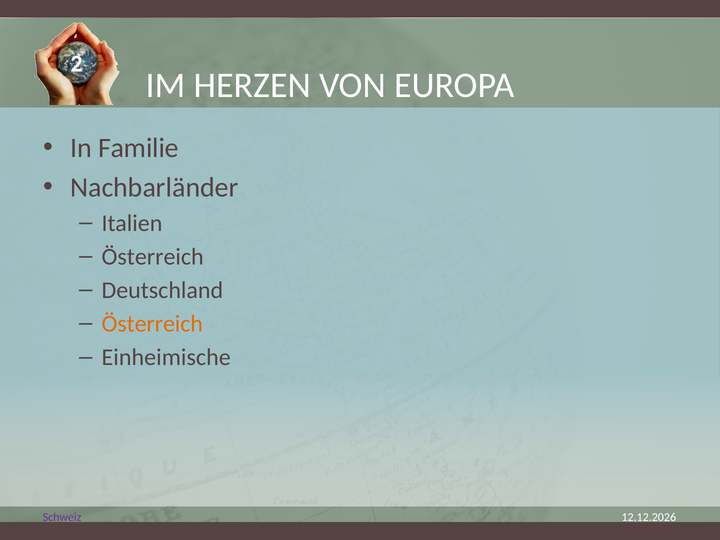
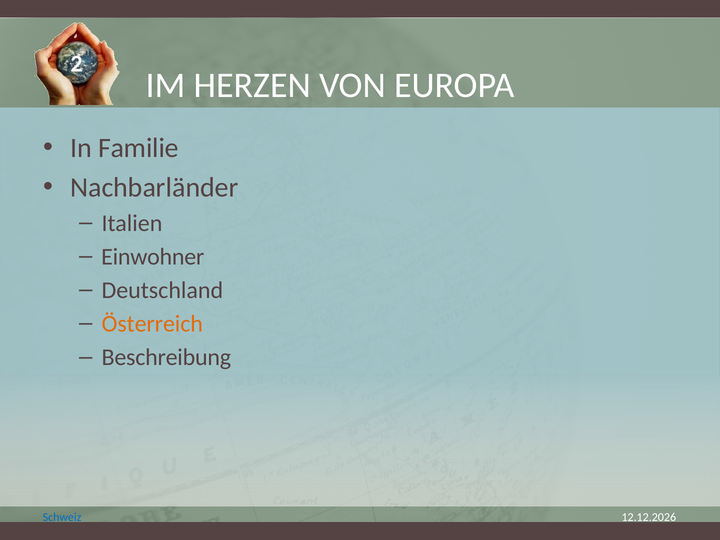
Österreich: Österreich -> Einwohner (153, 257)
Einheimische: Einheimische -> Beschreibung (166, 357)
Schweiz colour: purple -> blue (62, 518)
